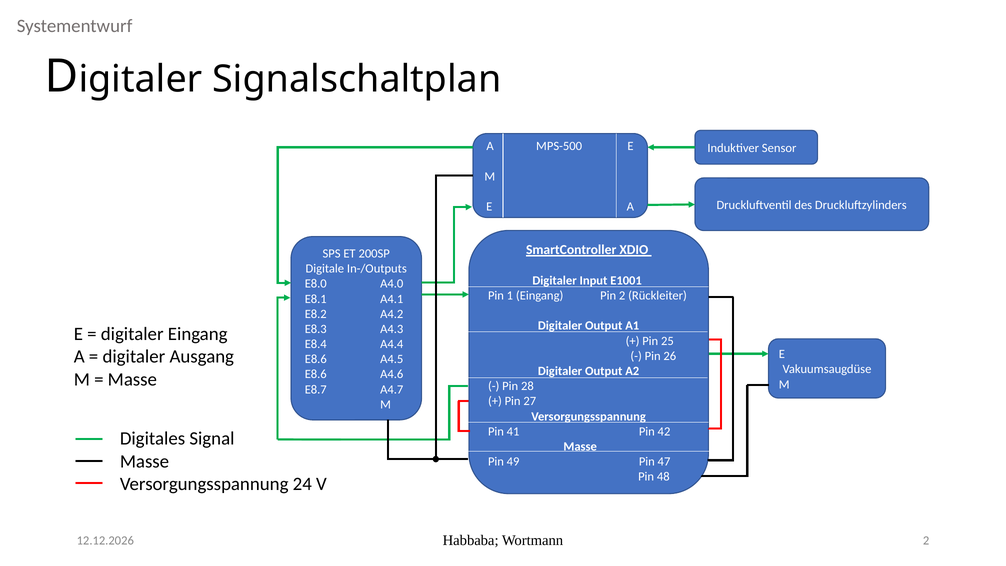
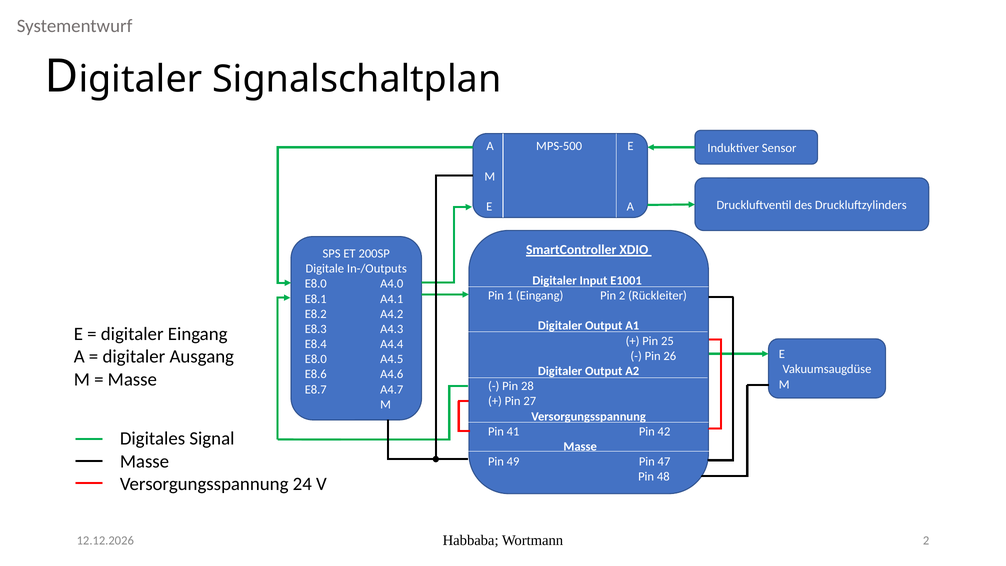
E8.6: E8.6 -> E8.0 (316, 359)
